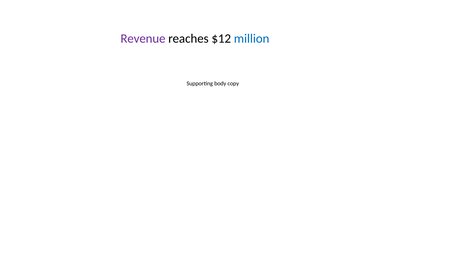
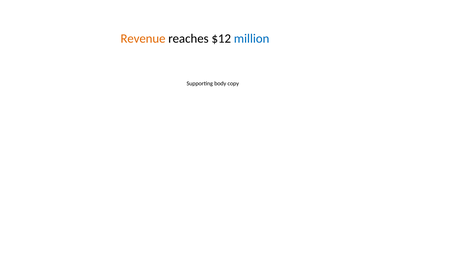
Revenue colour: purple -> orange (143, 39)
